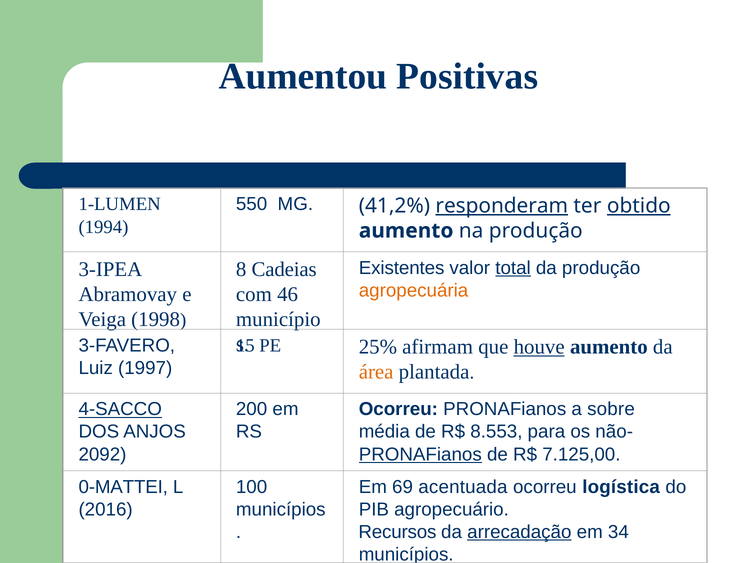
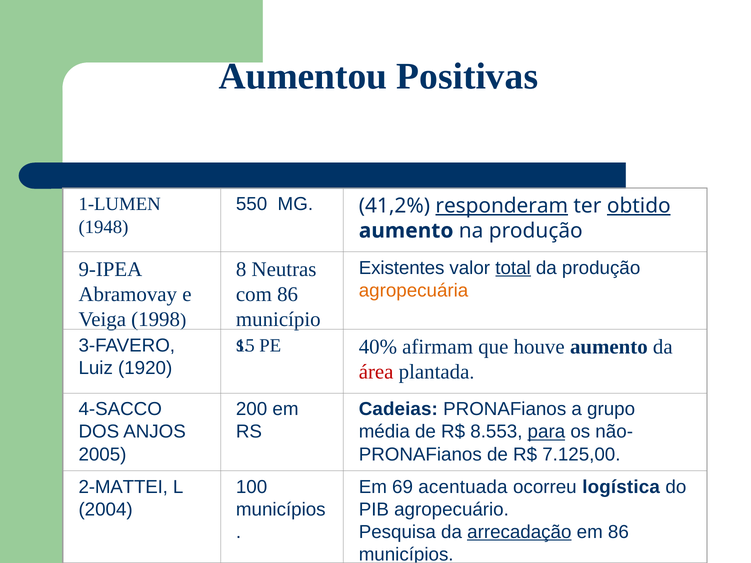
1994: 1994 -> 1948 (103, 227)
3-IPEA: 3-IPEA -> 9-IPEA (110, 269)
Cadeias: Cadeias -> Neutras (284, 269)
com 46: 46 -> 86 (288, 294)
25%: 25% -> 40% (378, 347)
houve underline: present -> none (539, 347)
1997: 1997 -> 1920 (145, 368)
área colour: orange -> red (376, 372)
4-SACCO underline: present -> none (120, 409)
Ocorreu: Ocorreu -> Cadeias (398, 409)
sobre: sobre -> grupo (611, 409)
para underline: none -> present (546, 432)
2092: 2092 -> 2005 (102, 455)
PRONAFianos underline: present -> none (420, 455)
0-MATTEI: 0-MATTEI -> 2-MATTEI (123, 487)
2016: 2016 -> 2004 (106, 510)
Recursos: Recursos -> Pesquisa (397, 532)
em 34: 34 -> 86 (618, 532)
